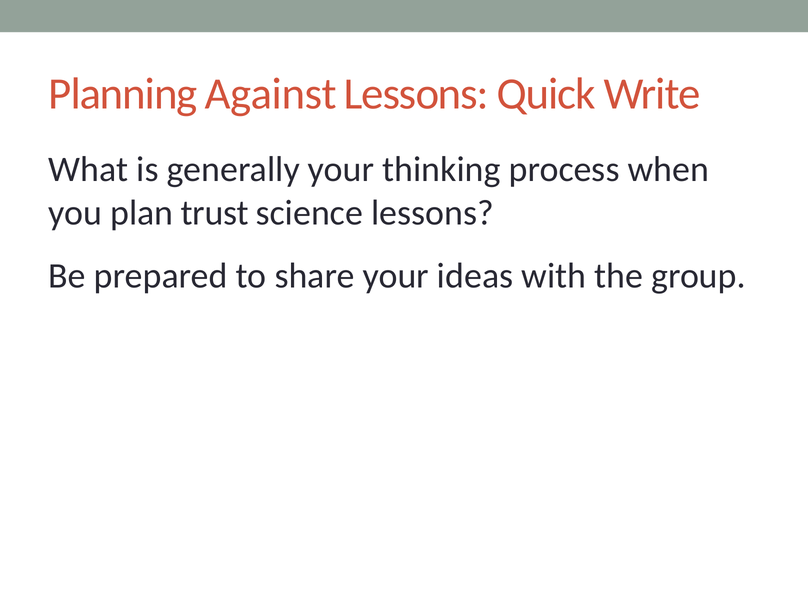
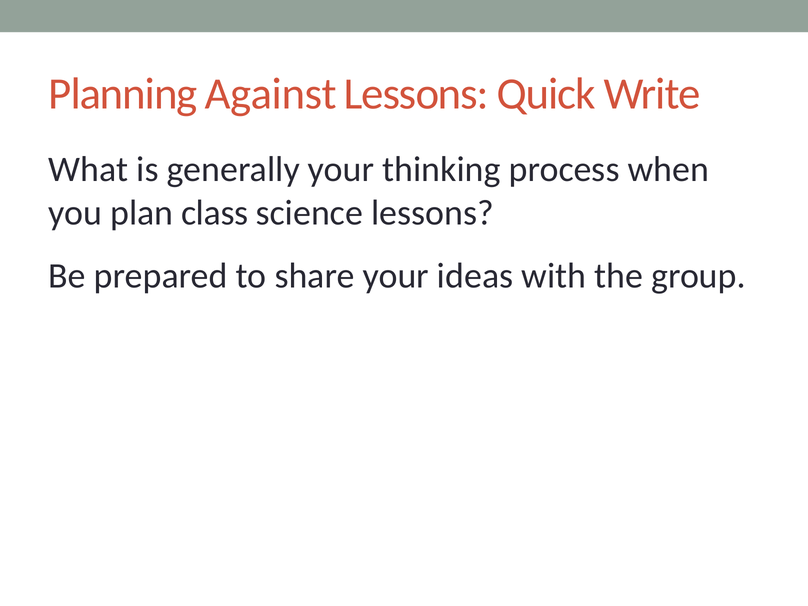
trust: trust -> class (215, 213)
